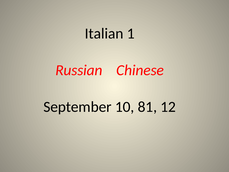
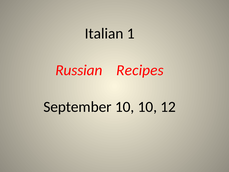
Chinese: Chinese -> Recipes (140, 70)
10 81: 81 -> 10 (147, 107)
